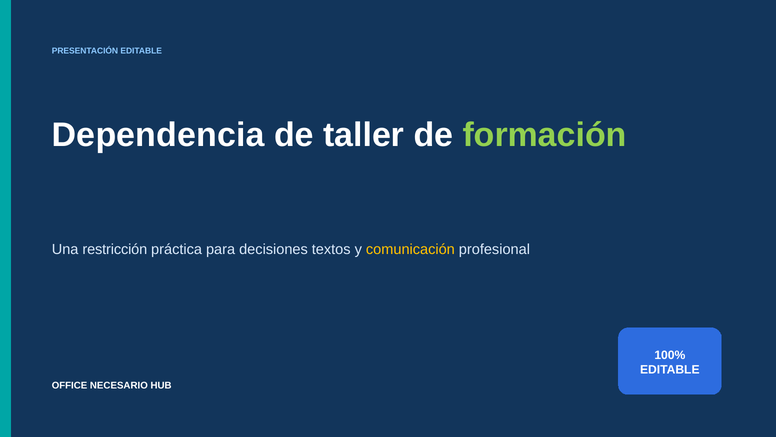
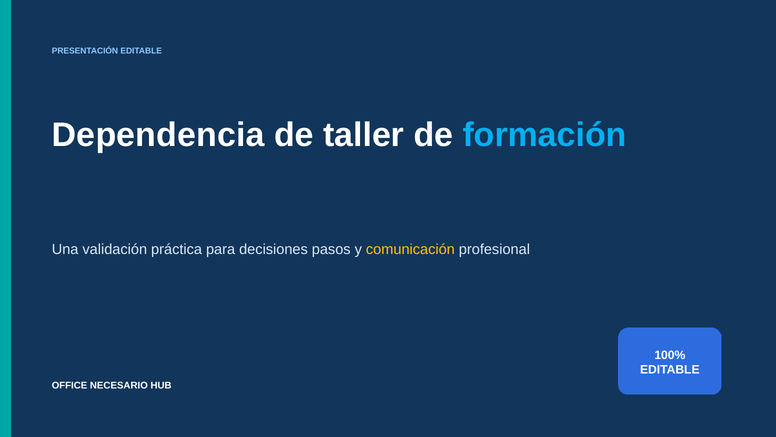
formación colour: light green -> light blue (545, 135)
restricción: restricción -> validación (115, 249)
textos: textos -> pasos (331, 249)
